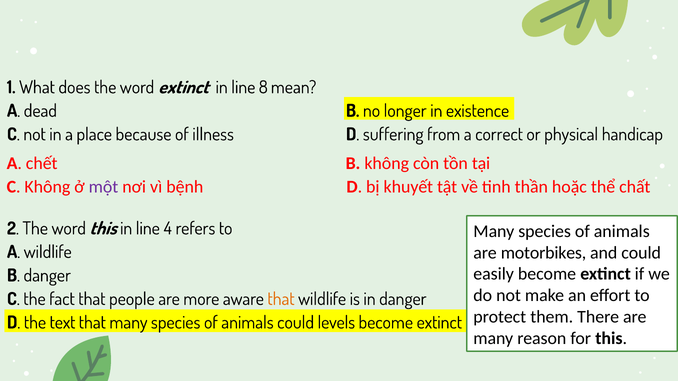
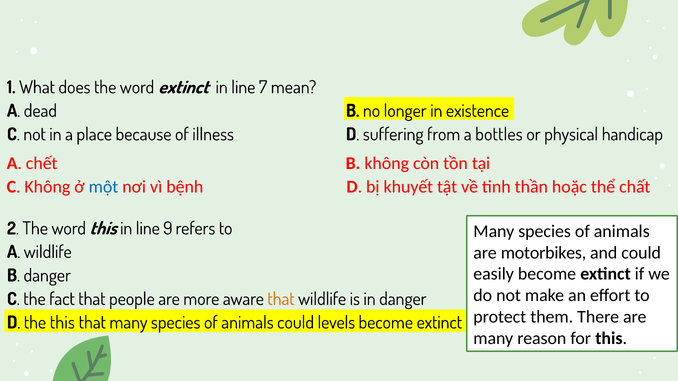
8: 8 -> 7 (263, 87)
correct: correct -> bottles (499, 135)
một colour: purple -> blue (103, 187)
4: 4 -> 9 (168, 229)
the text: text -> this (62, 323)
